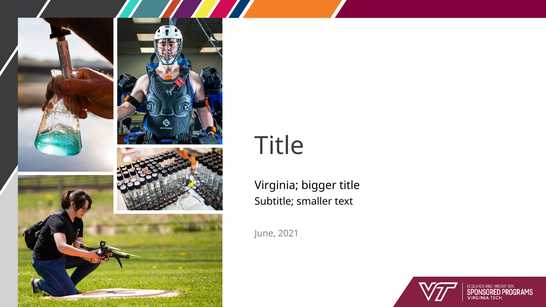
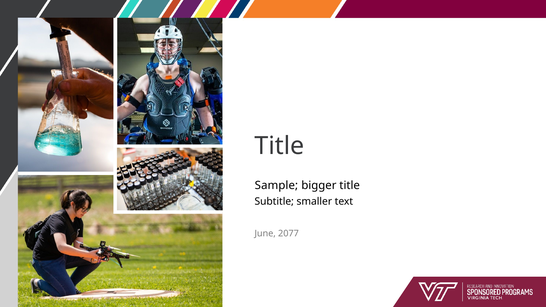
Virginia: Virginia -> Sample (276, 186)
2021: 2021 -> 2077 (288, 233)
